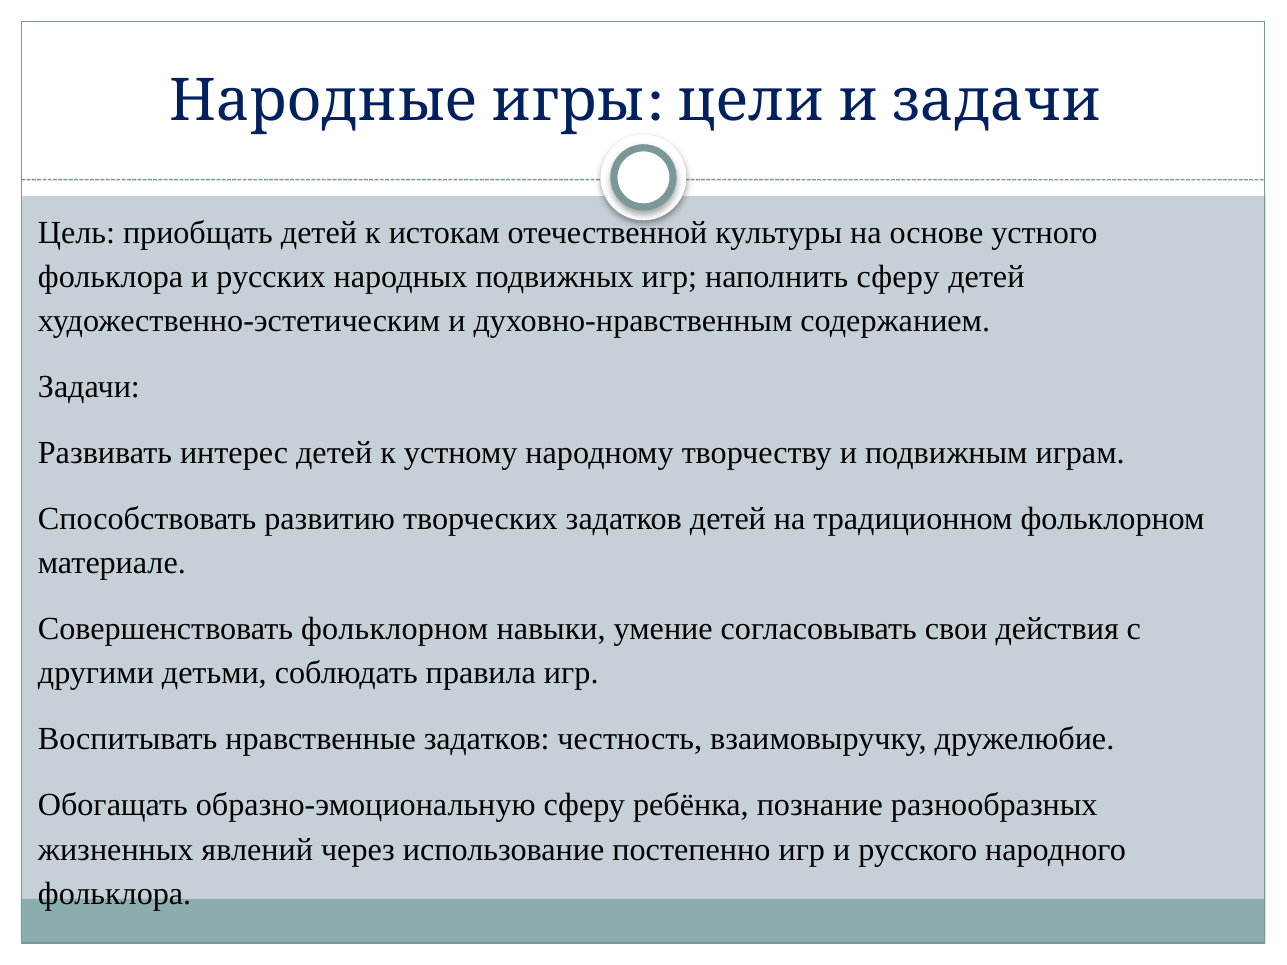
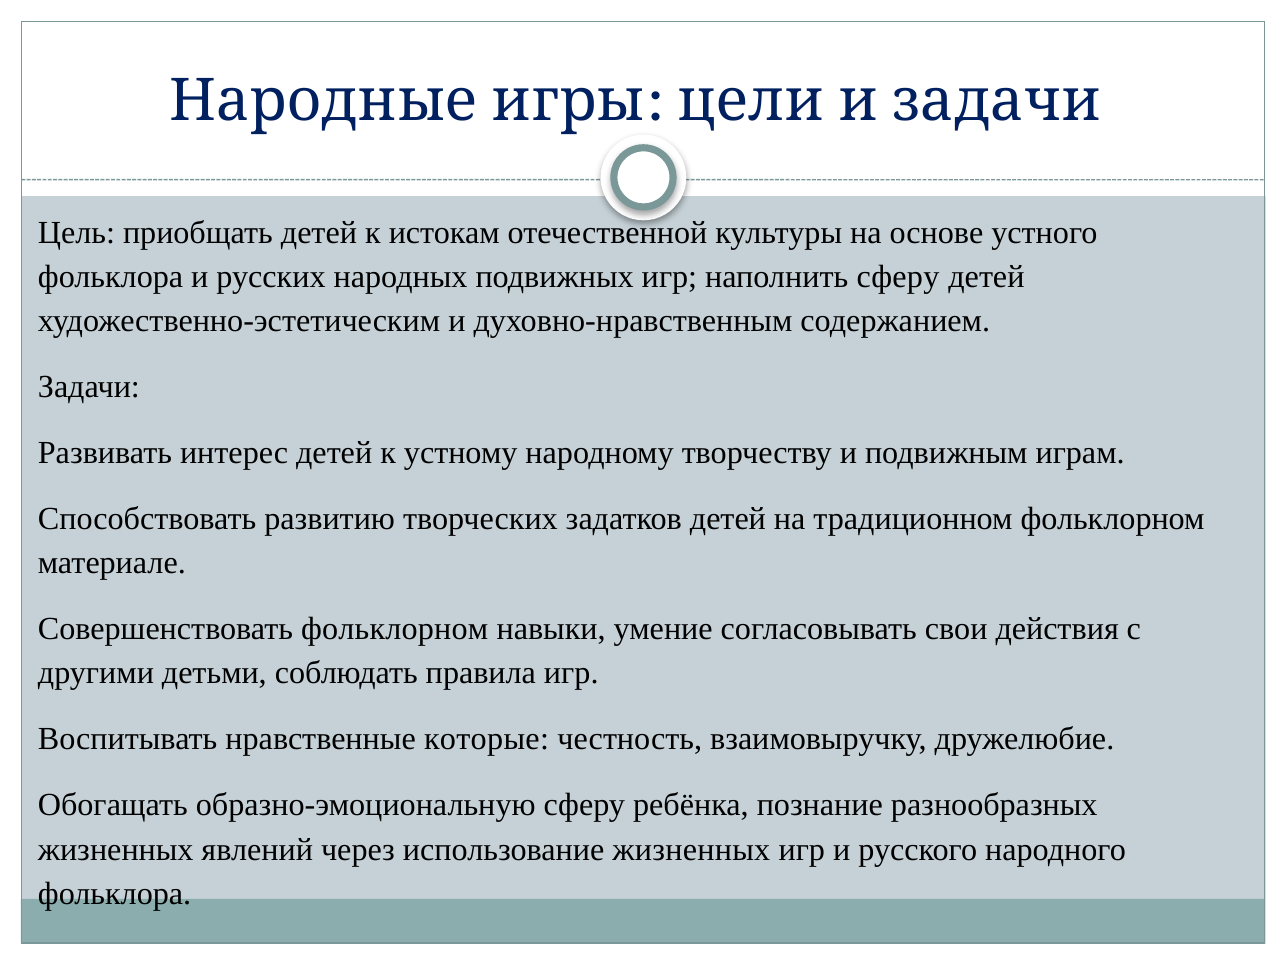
нравственные задатков: задатков -> которые (486, 739)
использование постепенно: постепенно -> жизненных (691, 850)
